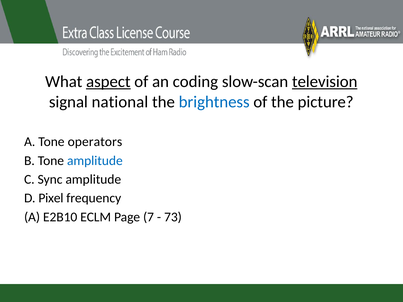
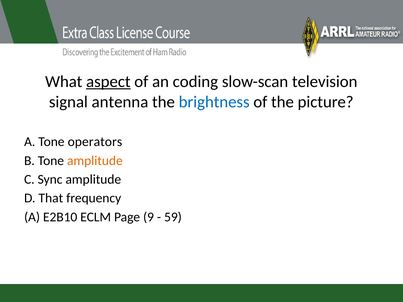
television underline: present -> none (325, 82)
national: national -> antenna (120, 102)
amplitude colour: blue -> orange (95, 161)
Pixel: Pixel -> That (51, 198)
7: 7 -> 9 (149, 217)
73: 73 -> 59 (173, 217)
